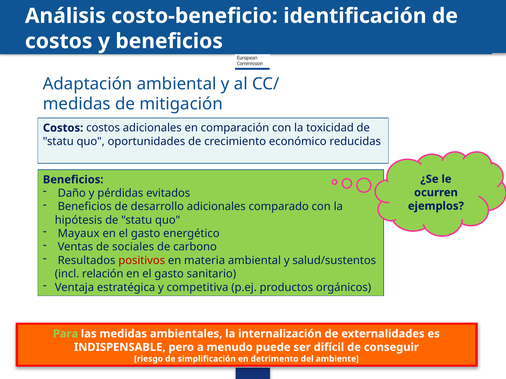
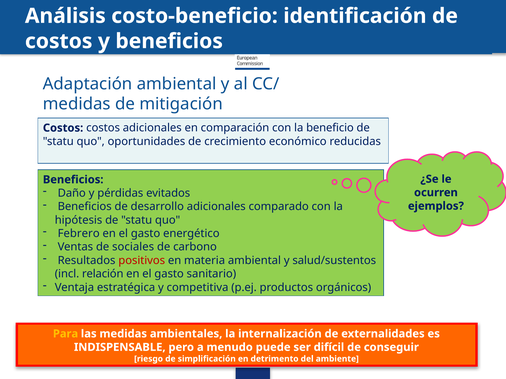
toxicidad: toxicidad -> beneficio (330, 128)
Mayaux: Mayaux -> Febrero (79, 234)
Para colour: light green -> yellow (66, 334)
